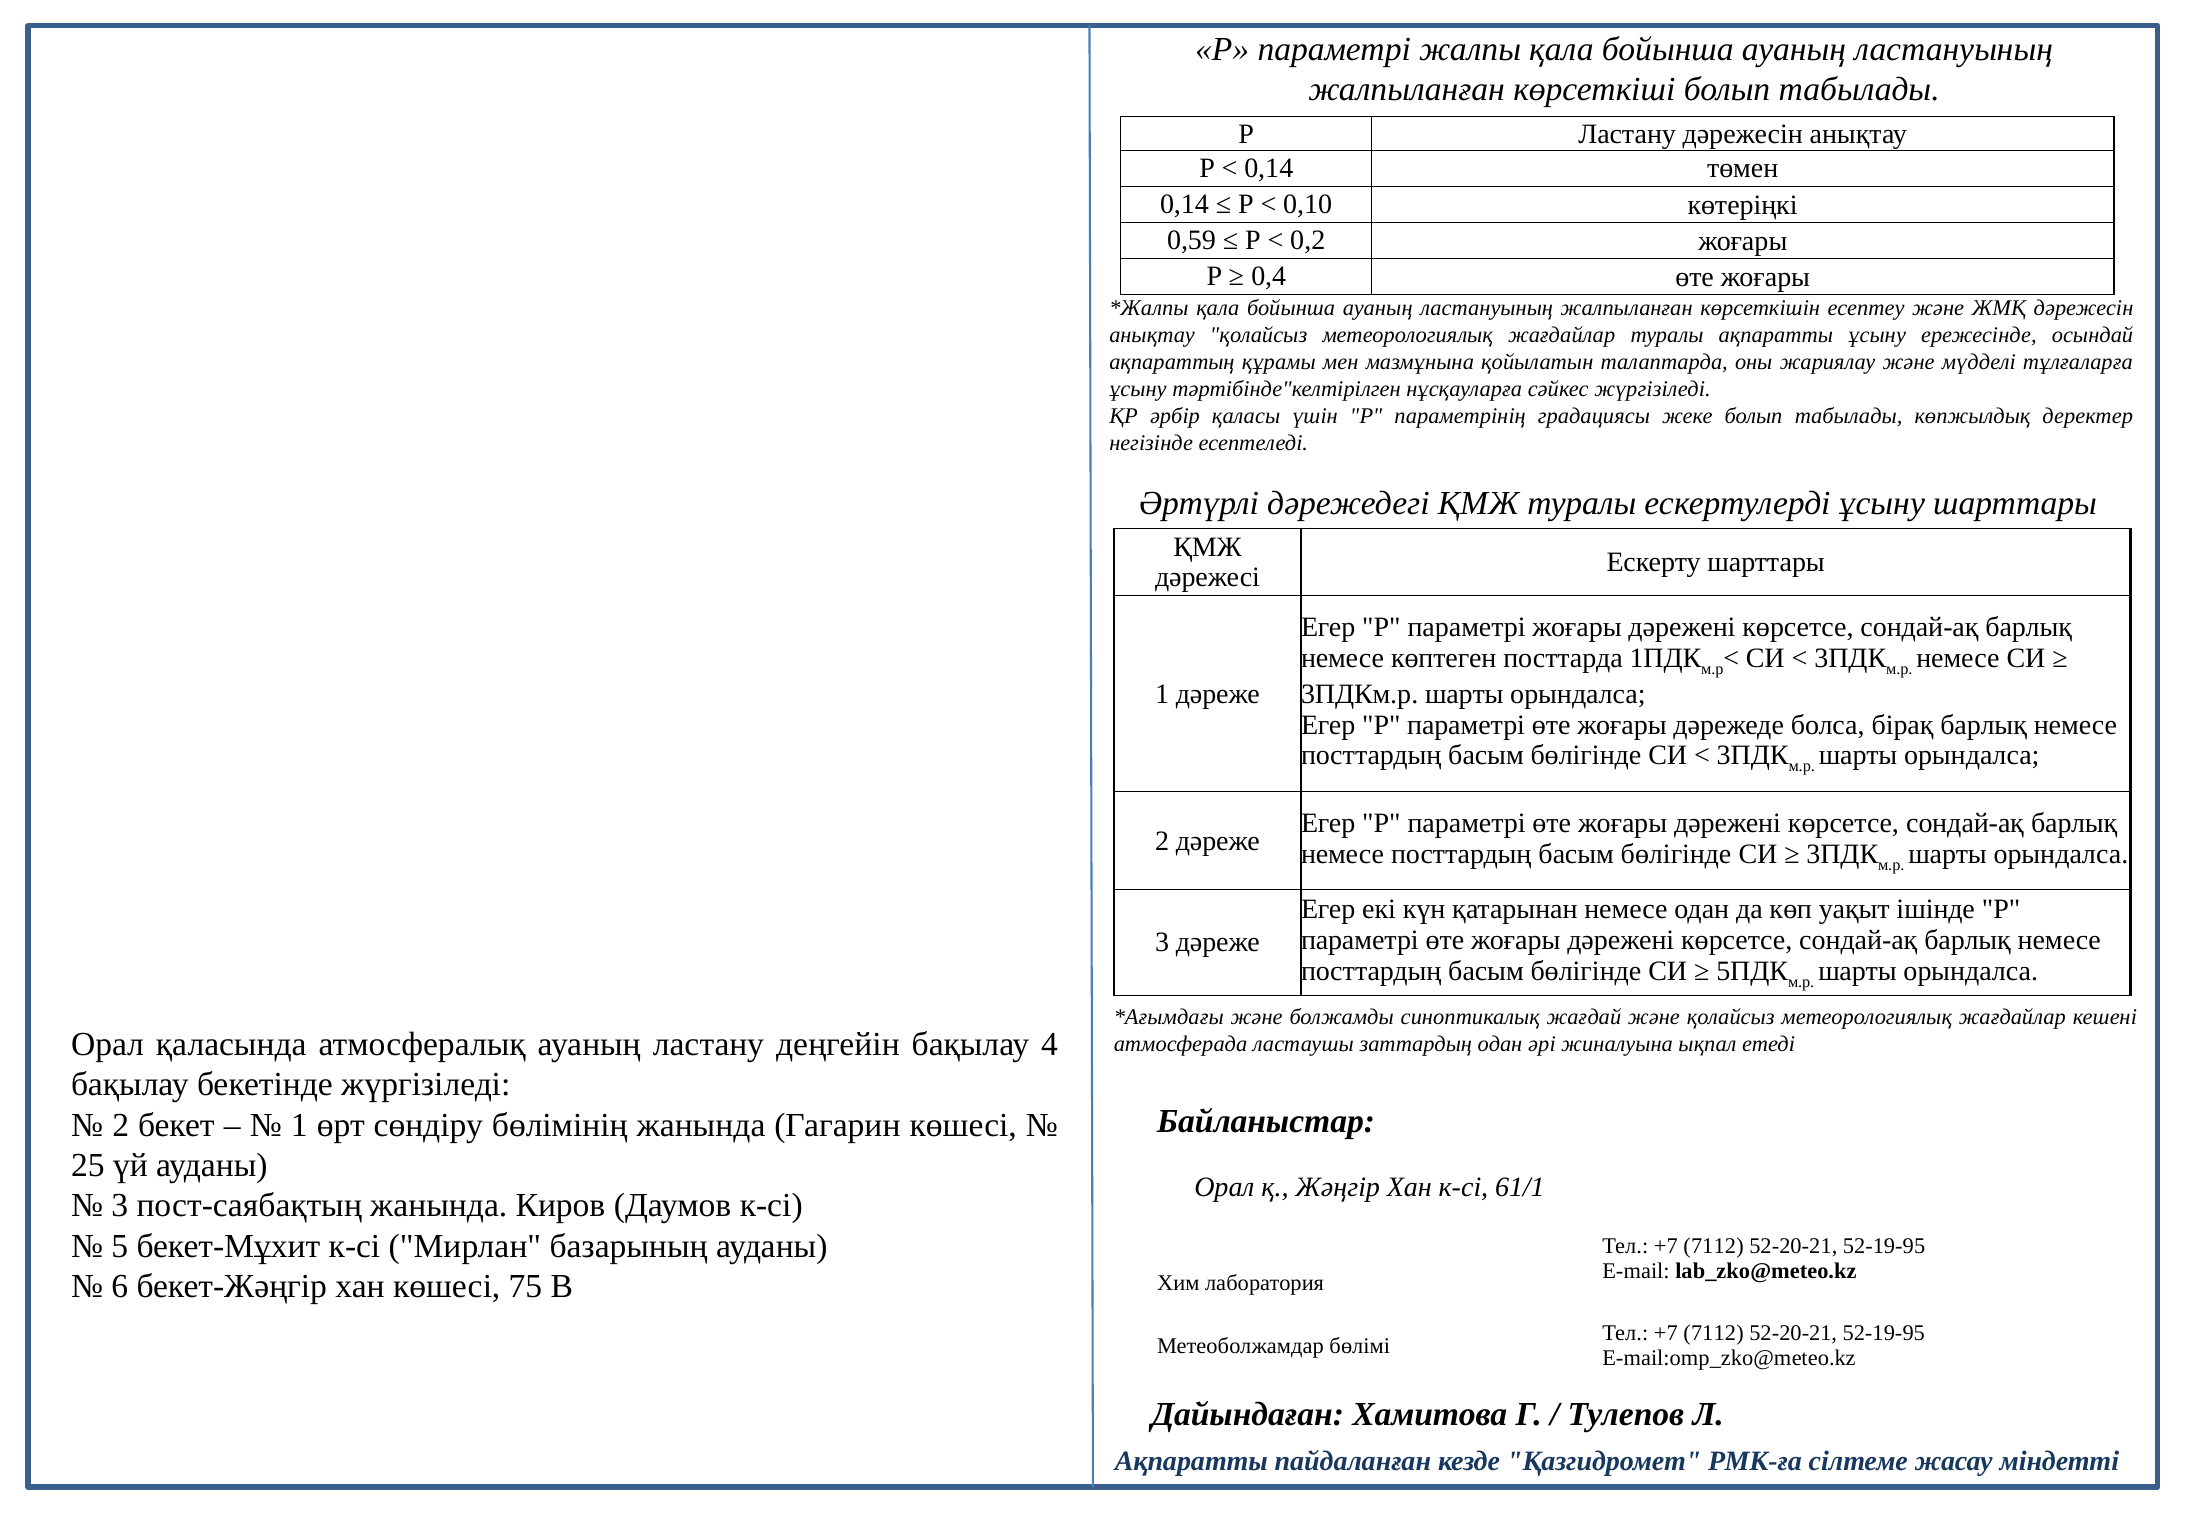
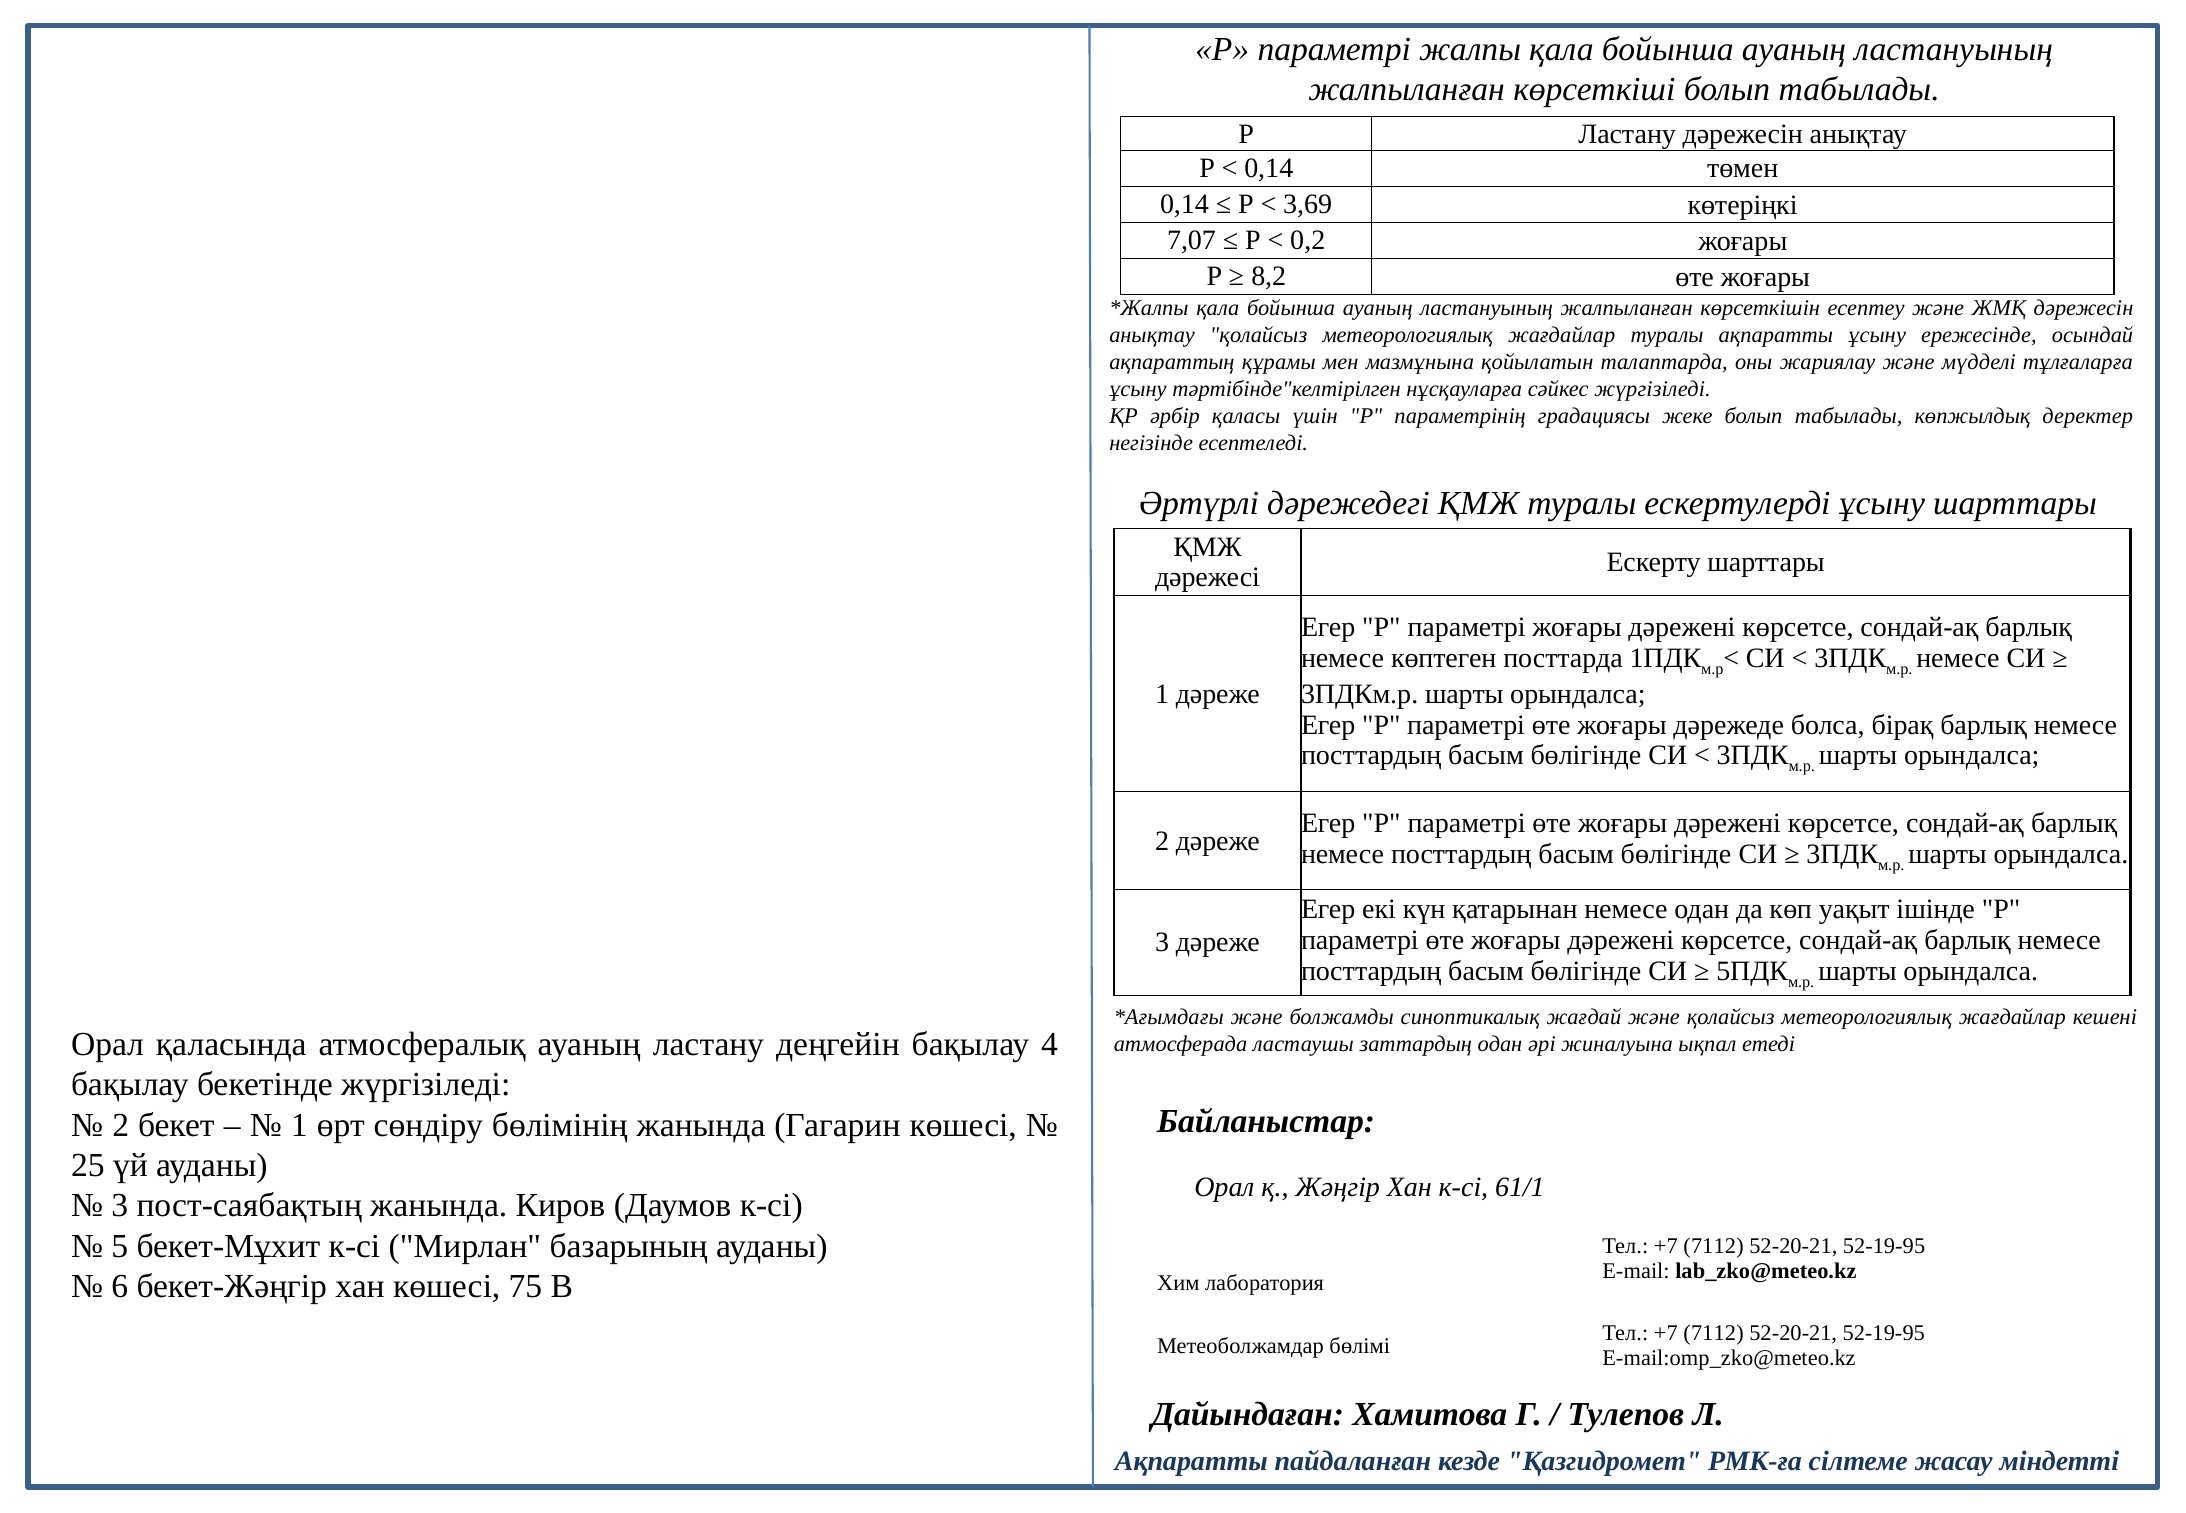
0,10: 0,10 -> 3,69 (1308, 204)
0,59: 0,59 -> 7,07 (1192, 241)
0,4: 0,4 -> 8,2 (1269, 277)
